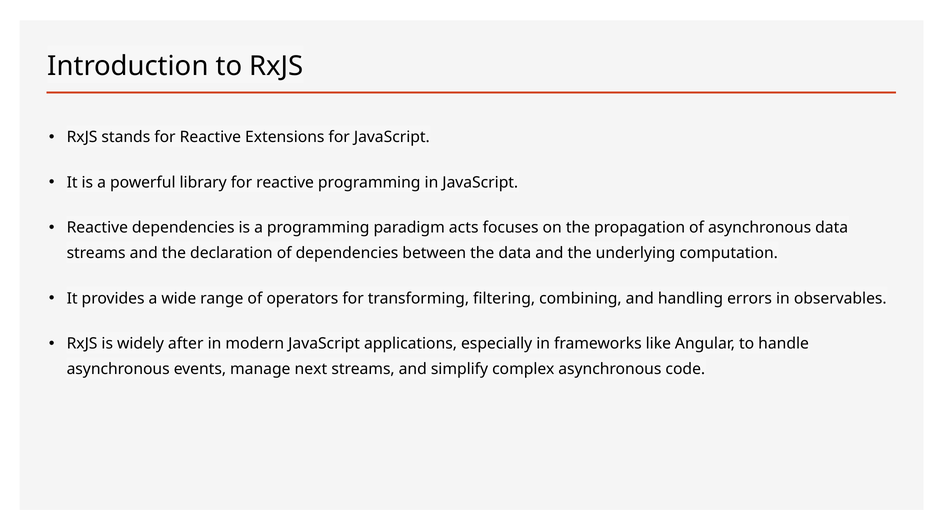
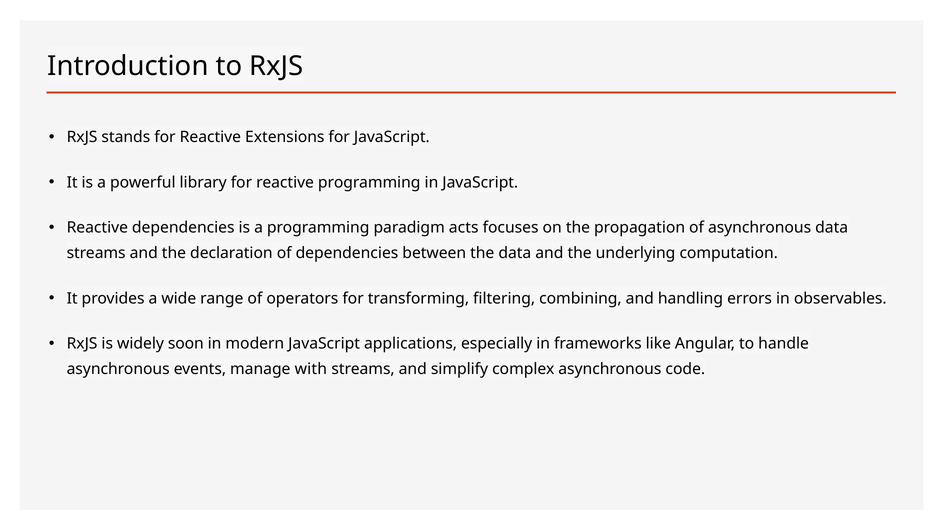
after: after -> soon (186, 344)
next: next -> with (311, 369)
